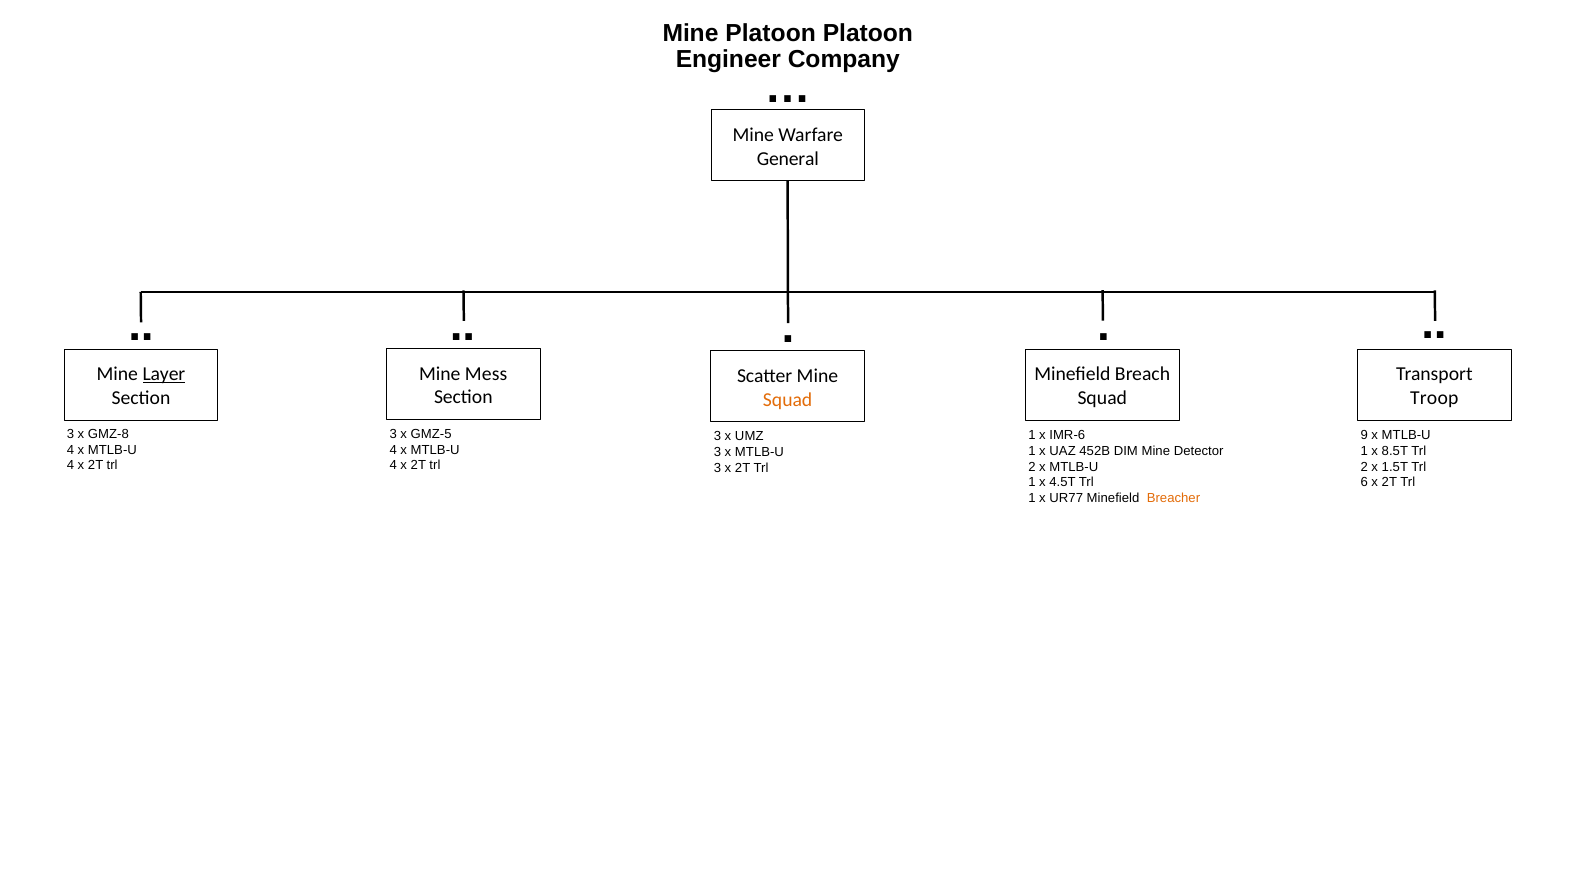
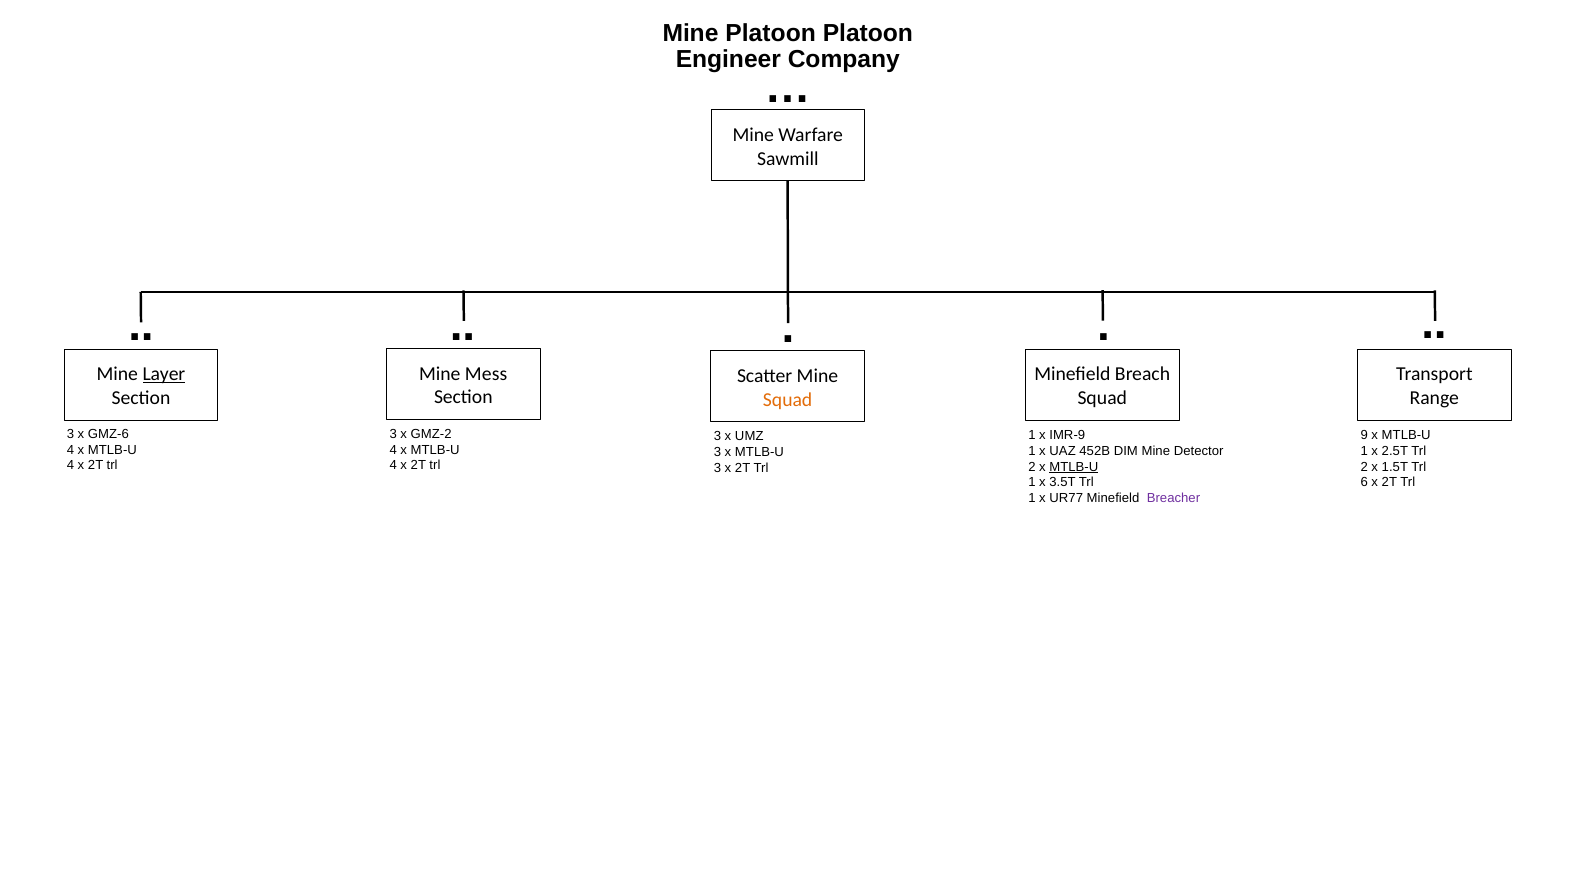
General: General -> Sawmill (788, 159)
Troop: Troop -> Range (1434, 398)
GMZ-8: GMZ-8 -> GMZ-6 (108, 434)
GMZ-5: GMZ-5 -> GMZ-2 (431, 434)
IMR-6: IMR-6 -> IMR-9 (1067, 436)
8.5T: 8.5T -> 2.5T (1395, 451)
MTLB-U underline: none -> present (1074, 467)
4.5T: 4.5T -> 3.5T (1063, 483)
Breacher colour: orange -> purple (1173, 499)
